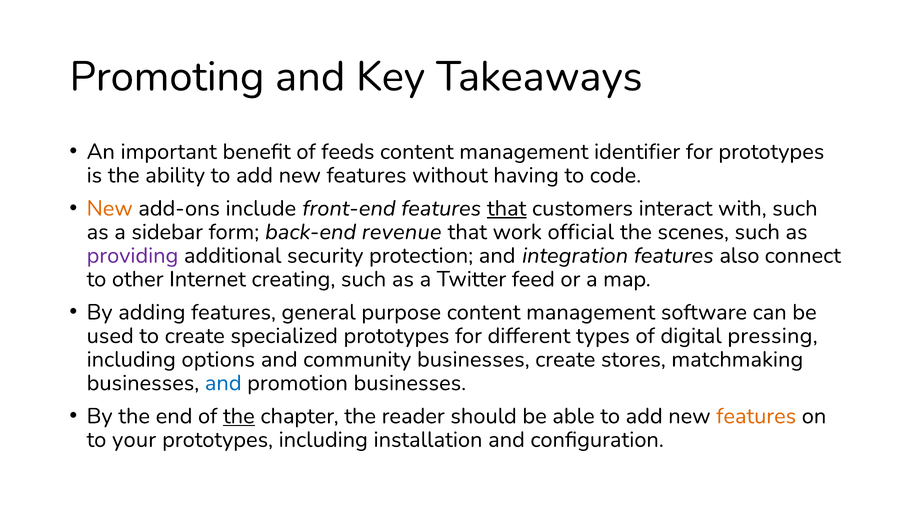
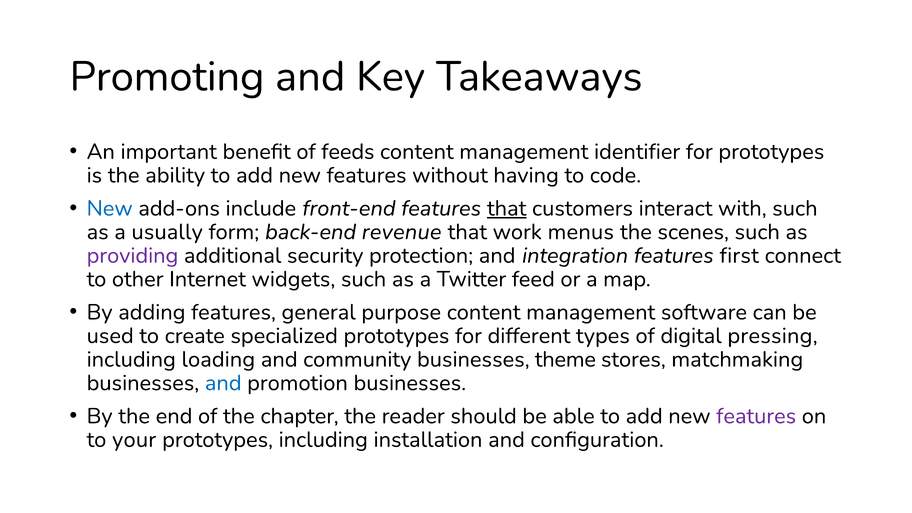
New colour: orange -> blue (110, 208)
sidebar: sidebar -> usually (167, 232)
official: official -> menus (581, 232)
also: also -> first (739, 256)
creating: creating -> widgets (293, 279)
options: options -> loading (218, 359)
businesses create: create -> theme (565, 359)
the underline: present -> none (239, 416)
features colour: orange -> purple (756, 416)
